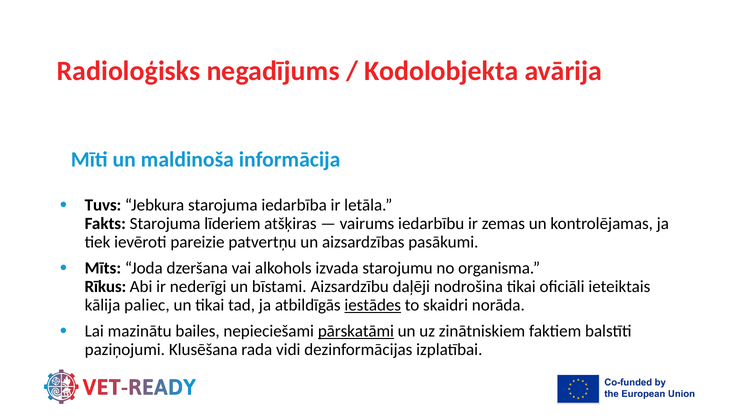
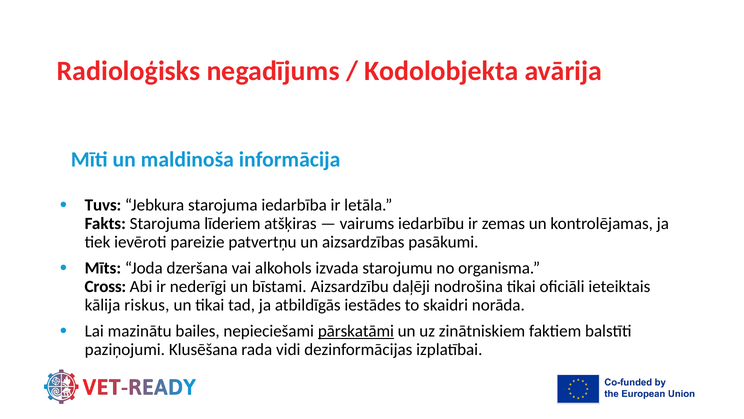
Rīkus: Rīkus -> Cross (105, 286)
paliec: paliec -> riskus (147, 305)
iestādes underline: present -> none (373, 305)
